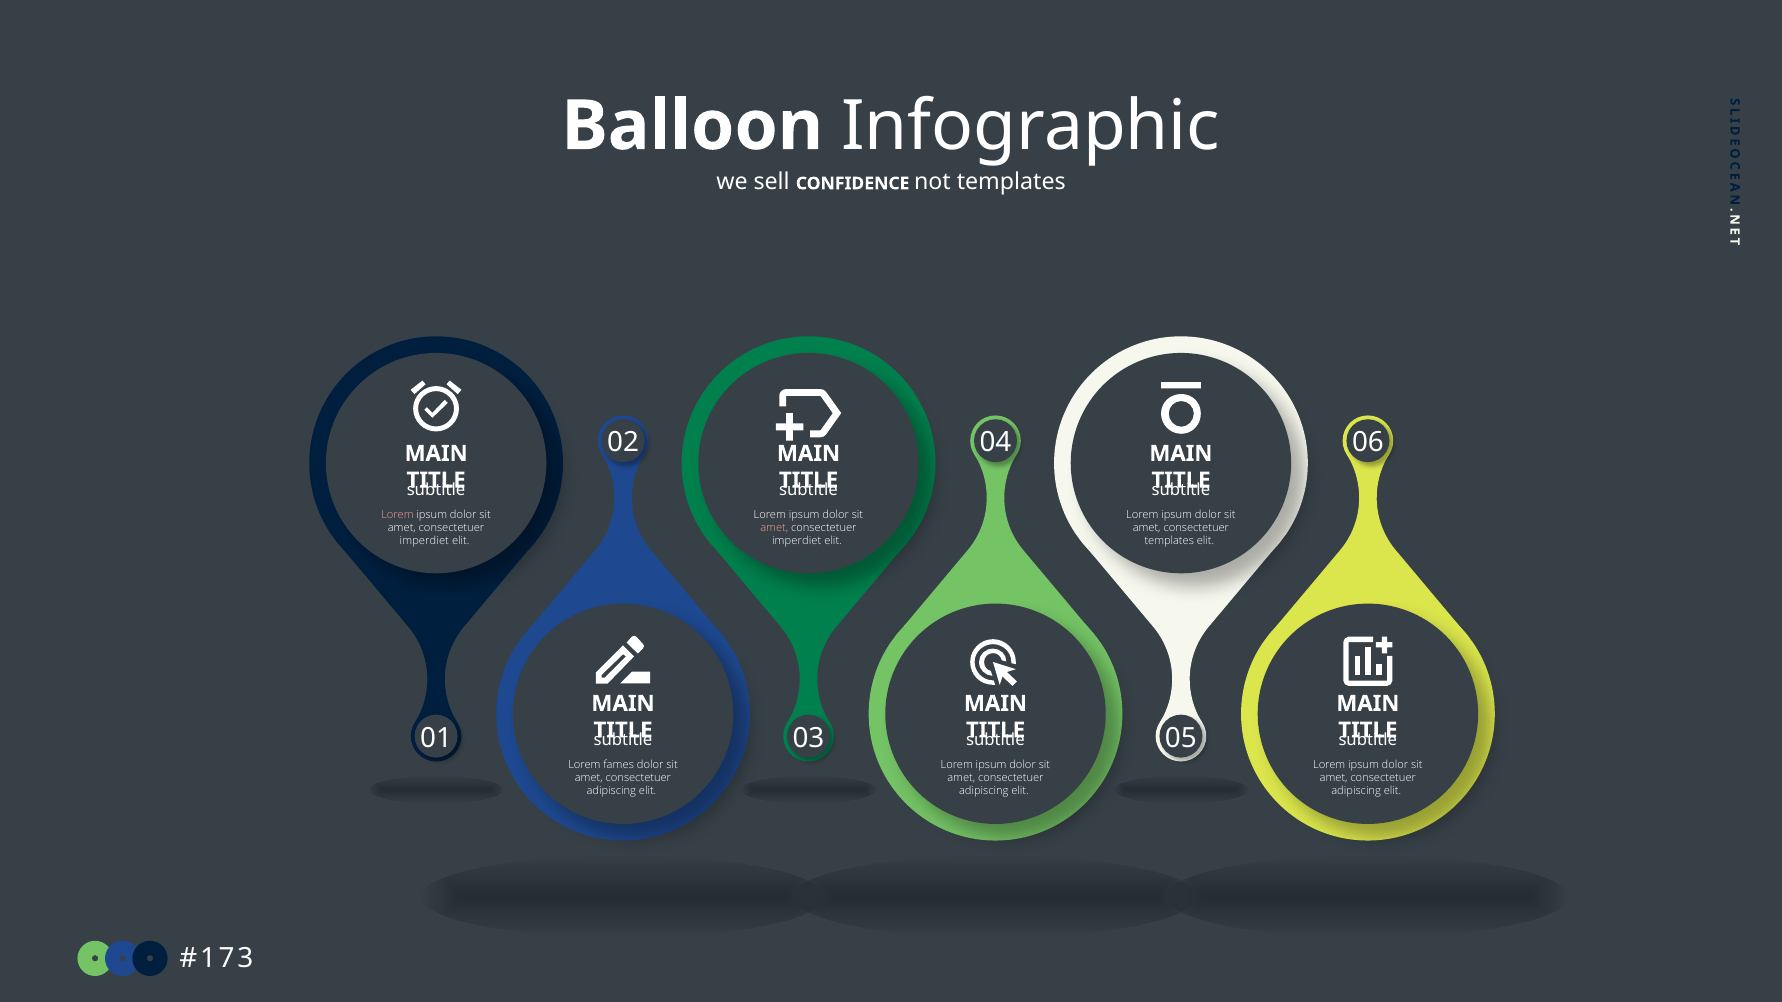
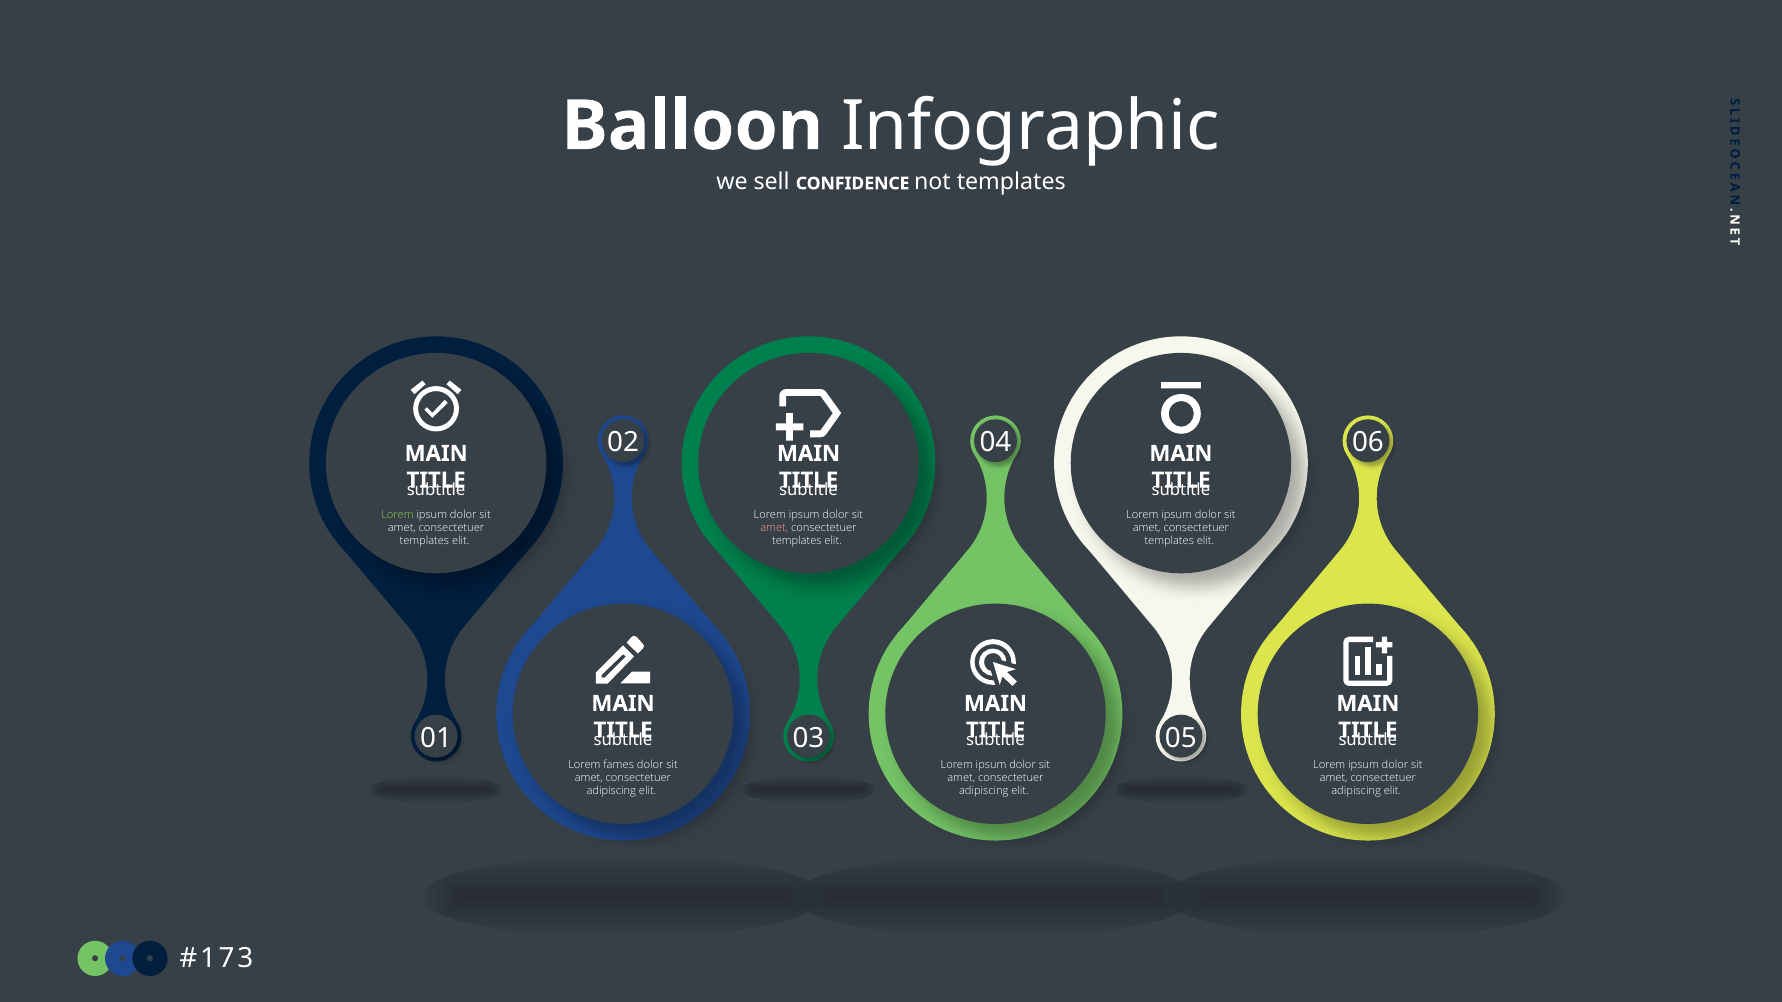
Lorem colour: pink -> light green (397, 515)
imperdiet: imperdiet -> templates (424, 541)
imperdiet: imperdiet -> templates (797, 541)
